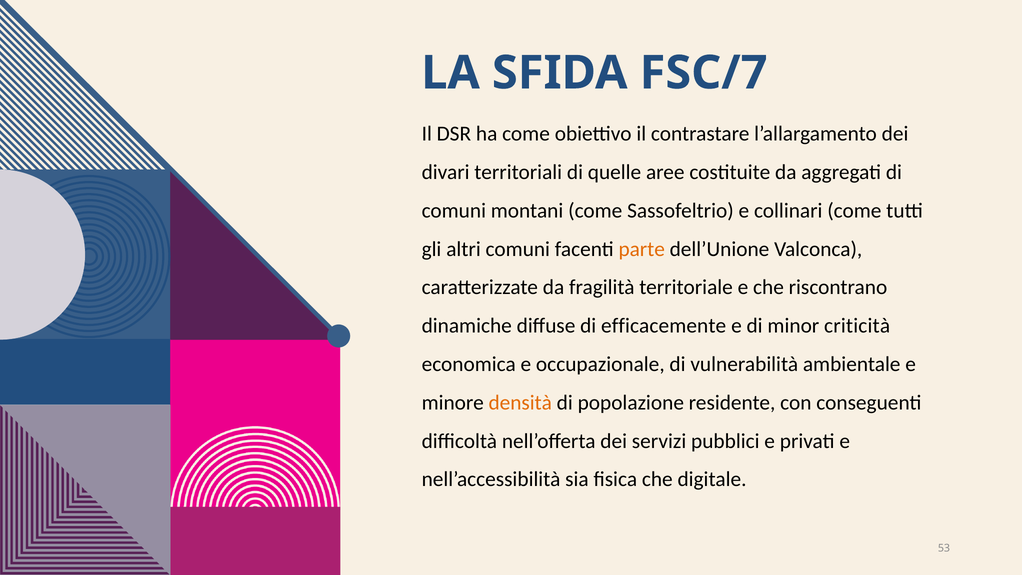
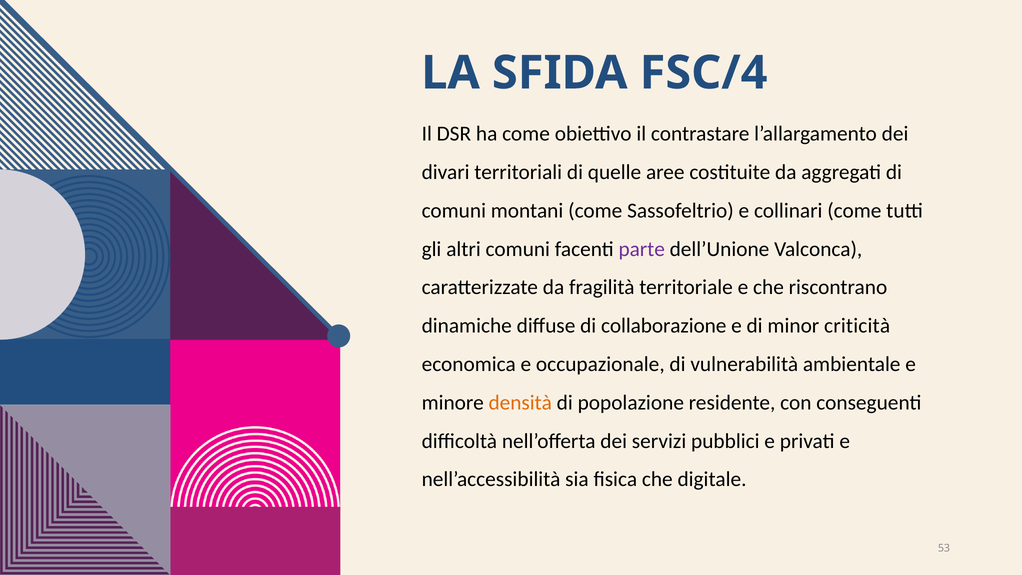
FSC/7: FSC/7 -> FSC/4 (704, 73)
parte colour: orange -> purple (642, 249)
efficacemente: efficacemente -> collaborazione (664, 326)
